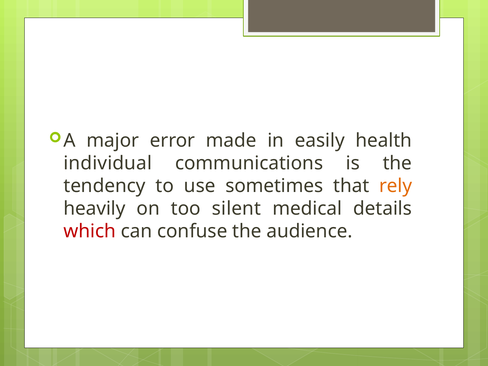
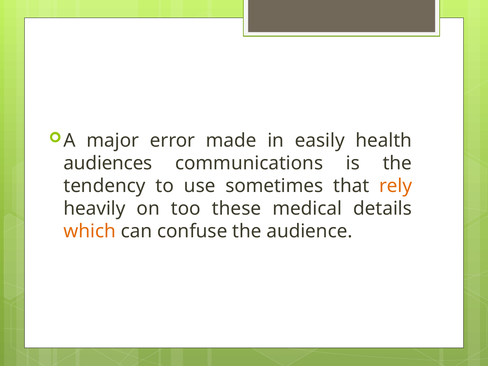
individual: individual -> audiences (108, 163)
silent: silent -> these (237, 209)
which colour: red -> orange (90, 231)
